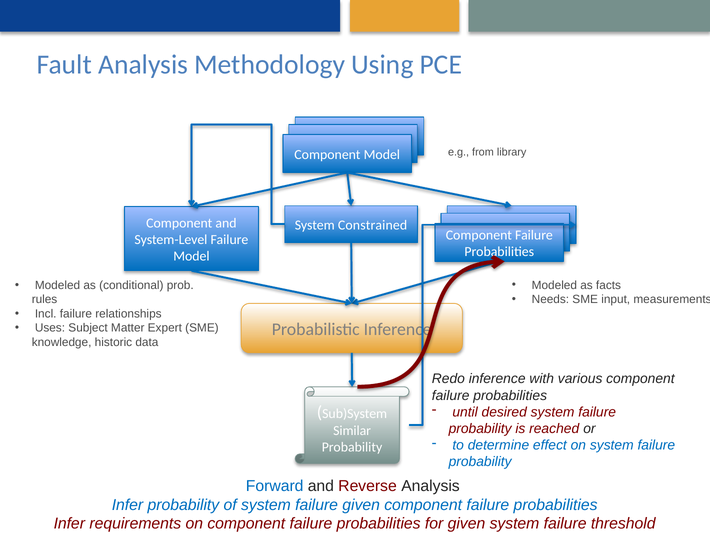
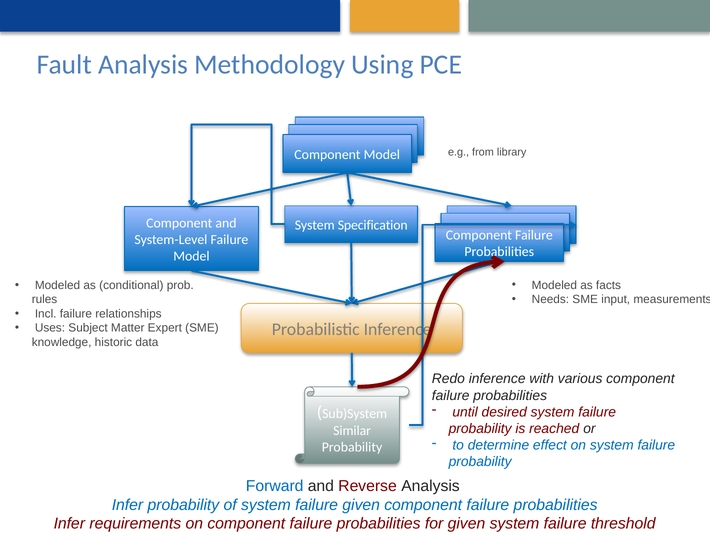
Constrained: Constrained -> Specification (373, 225)
